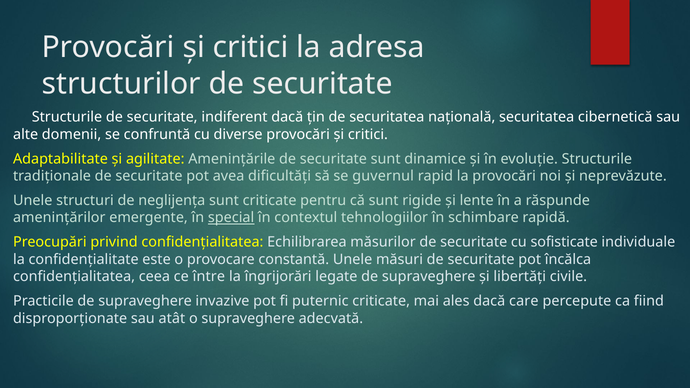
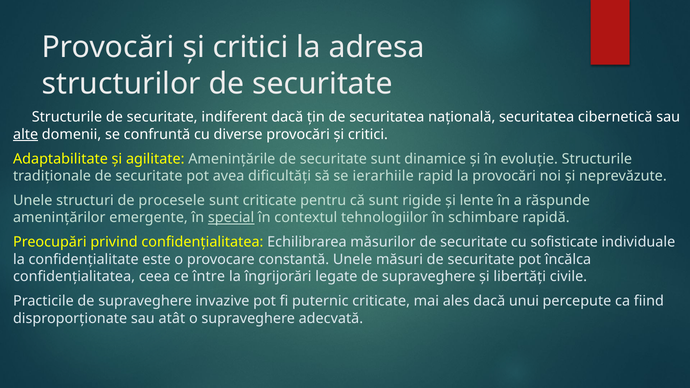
alte underline: none -> present (26, 134)
guvernul: guvernul -> ierarhiile (383, 176)
neglijența: neglijența -> procesele (172, 201)
care: care -> unui (524, 301)
